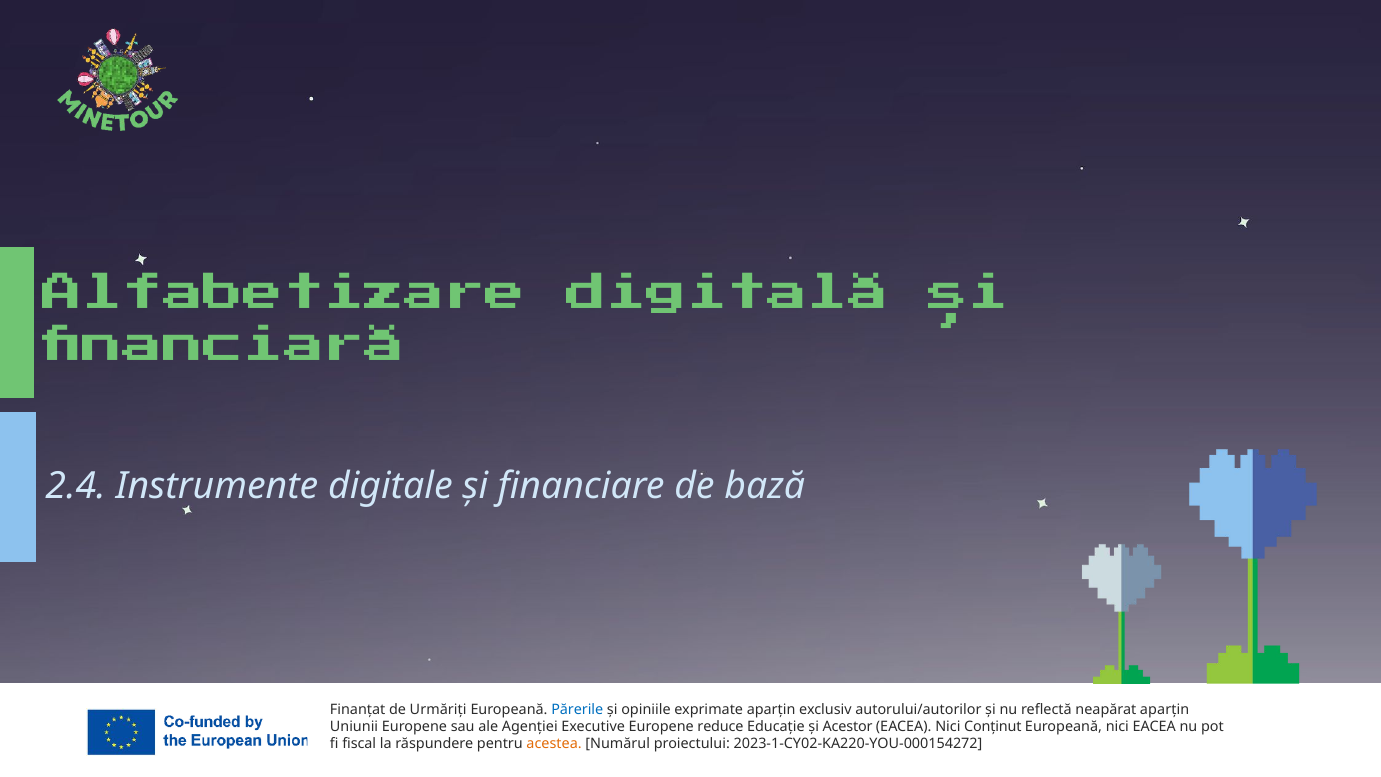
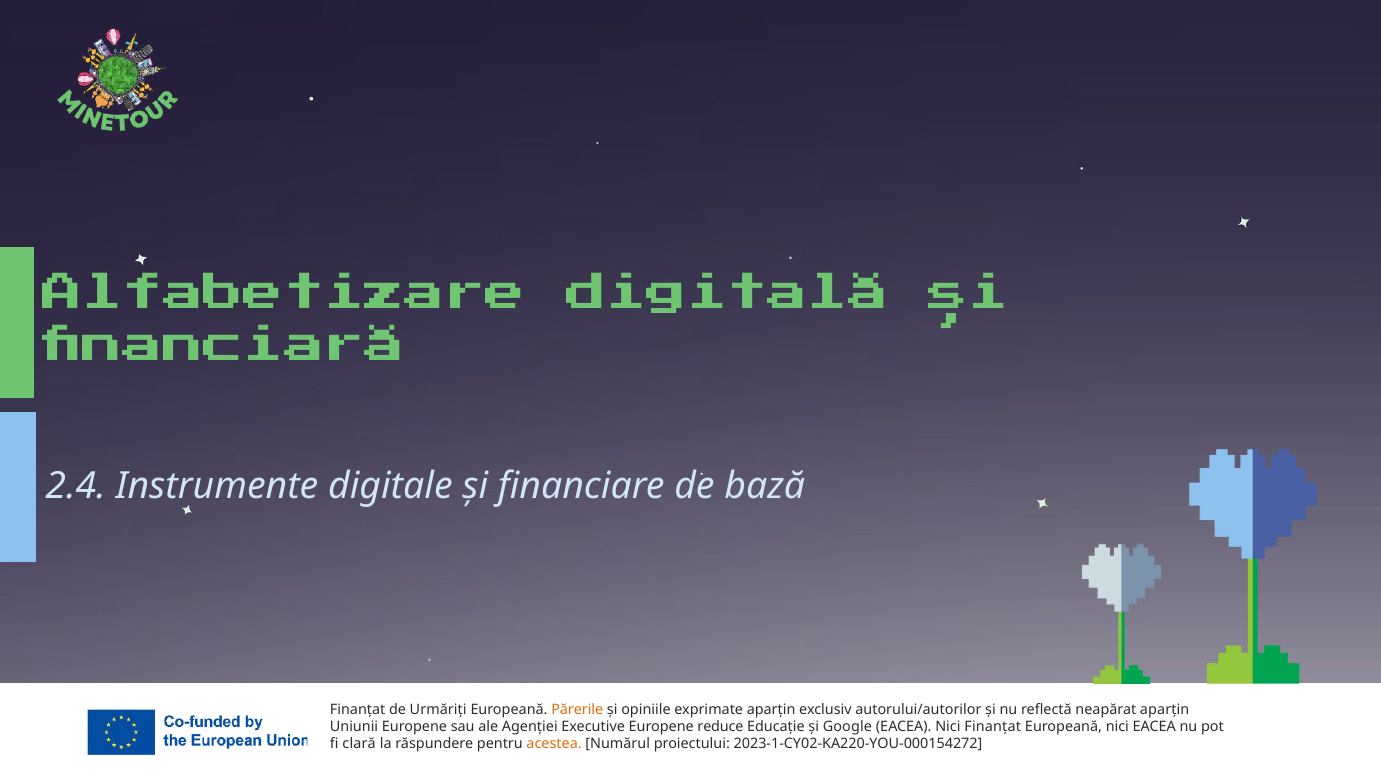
Părerile colour: blue -> orange (577, 709)
Acestor: Acestor -> Google (847, 726)
Nici Conținut: Conținut -> Finanțat (993, 726)
fiscal: fiscal -> clară (359, 744)
